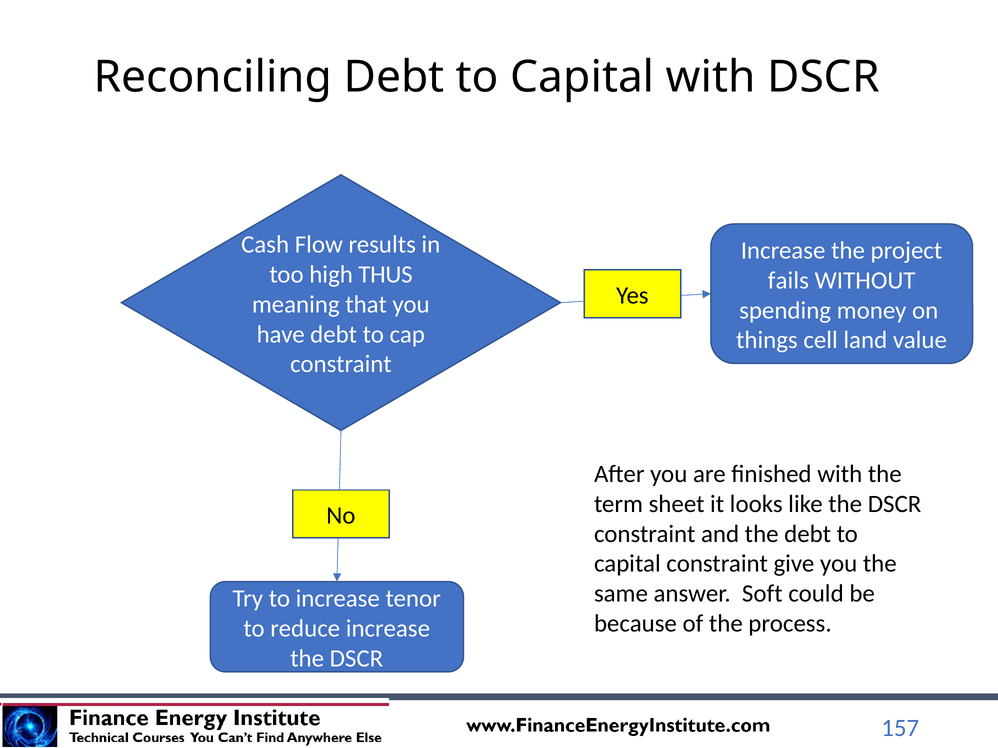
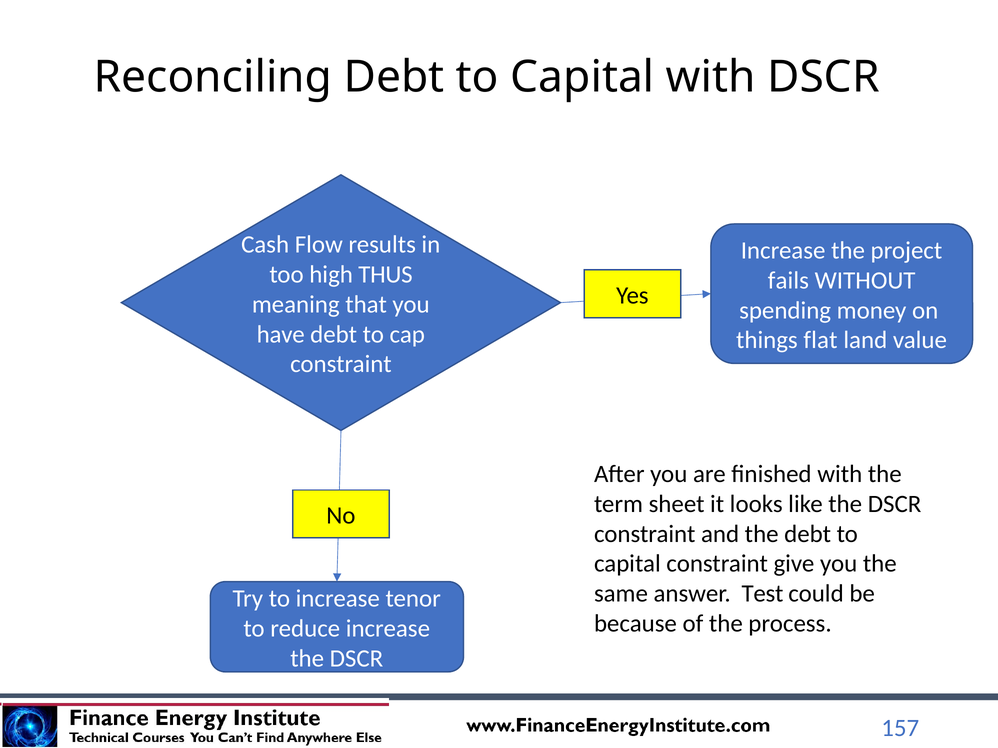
cell: cell -> flat (821, 340)
Soft: Soft -> Test (762, 594)
